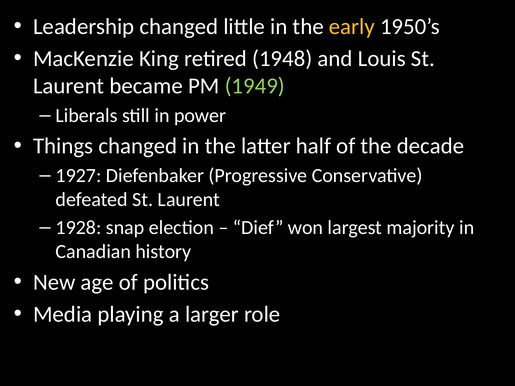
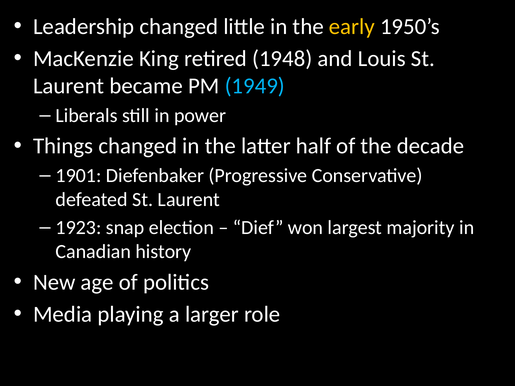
1949 colour: light green -> light blue (255, 86)
1927: 1927 -> 1901 (79, 176)
1928: 1928 -> 1923 (79, 228)
